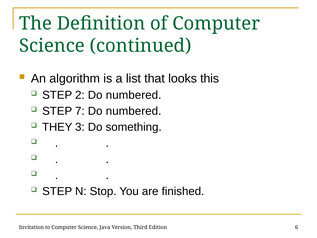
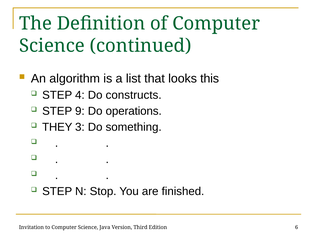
2: 2 -> 4 (80, 95)
numbered: numbered -> constructs (134, 95)
7: 7 -> 9 (80, 111)
numbered: numbered -> operations (134, 111)
